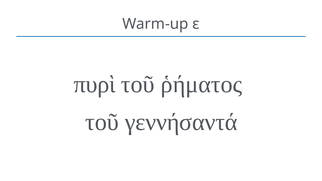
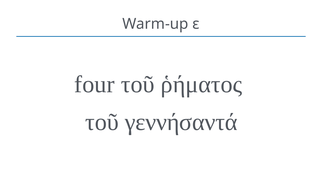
πυρὶ: πυρὶ -> four (94, 85)
